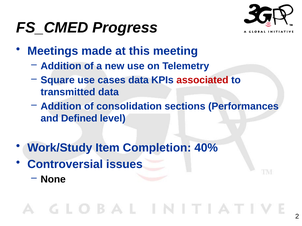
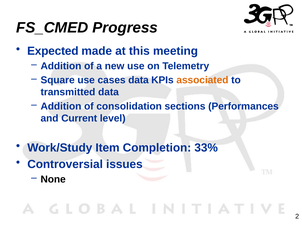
Meetings: Meetings -> Expected (53, 51)
associated colour: red -> orange (202, 80)
Defined: Defined -> Current (79, 119)
40%: 40% -> 33% (206, 148)
